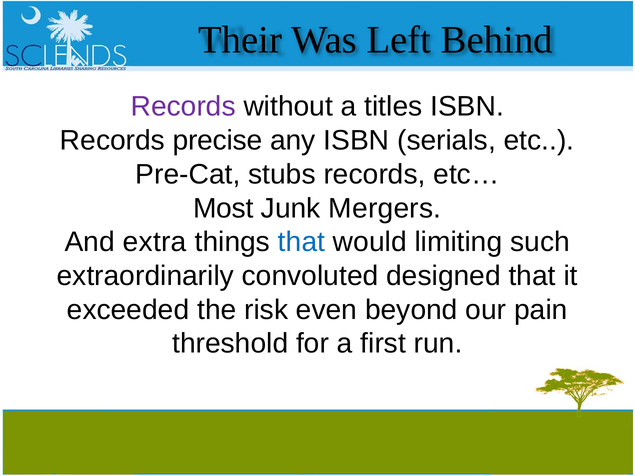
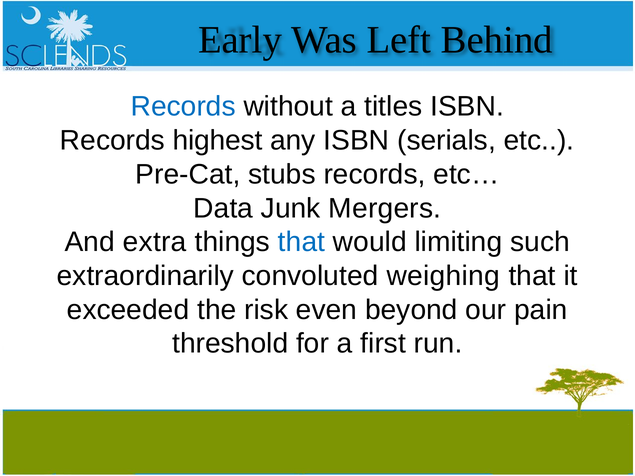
Their: Their -> Early (240, 40)
Records colour: purple -> blue (183, 107)
precise: precise -> highest (218, 141)
Most: Most -> Data (223, 208)
designed: designed -> weighing (443, 276)
